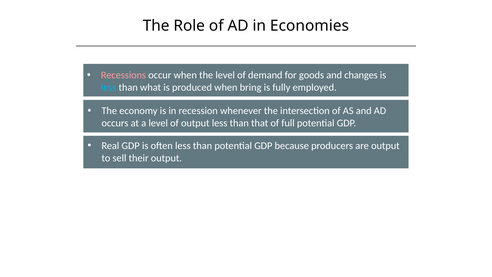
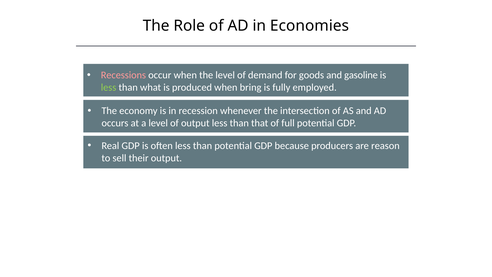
changes: changes -> gasoline (361, 75)
less colour: light blue -> light green (109, 87)
are output: output -> reason (385, 146)
